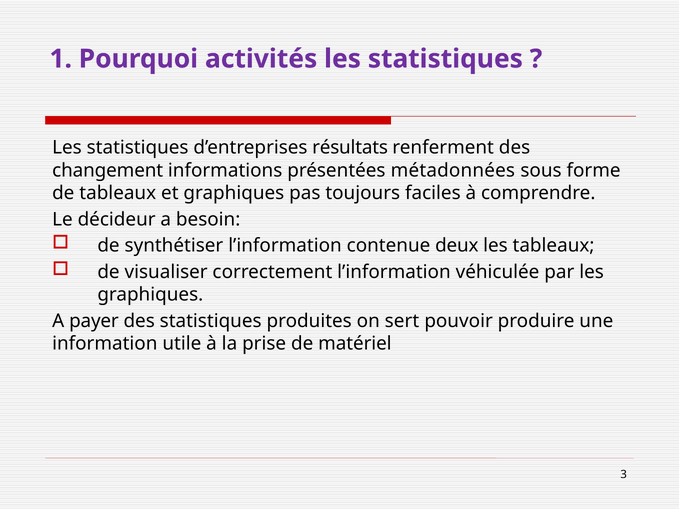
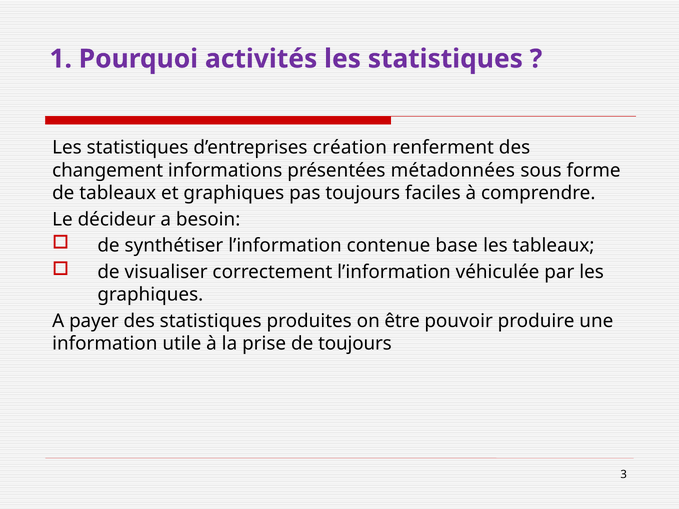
résultats: résultats -> création (350, 148)
deux: deux -> base (457, 246)
sert: sert -> être (402, 321)
de matériel: matériel -> toujours (355, 344)
